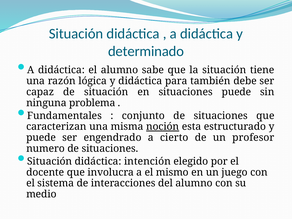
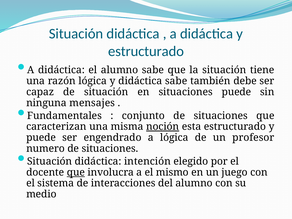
determinado: determinado -> estructurado (146, 51)
didáctica para: para -> sabe (176, 81)
problema: problema -> mensajes (92, 103)
a cierto: cierto -> lógica (174, 138)
que underline: none -> present (76, 172)
